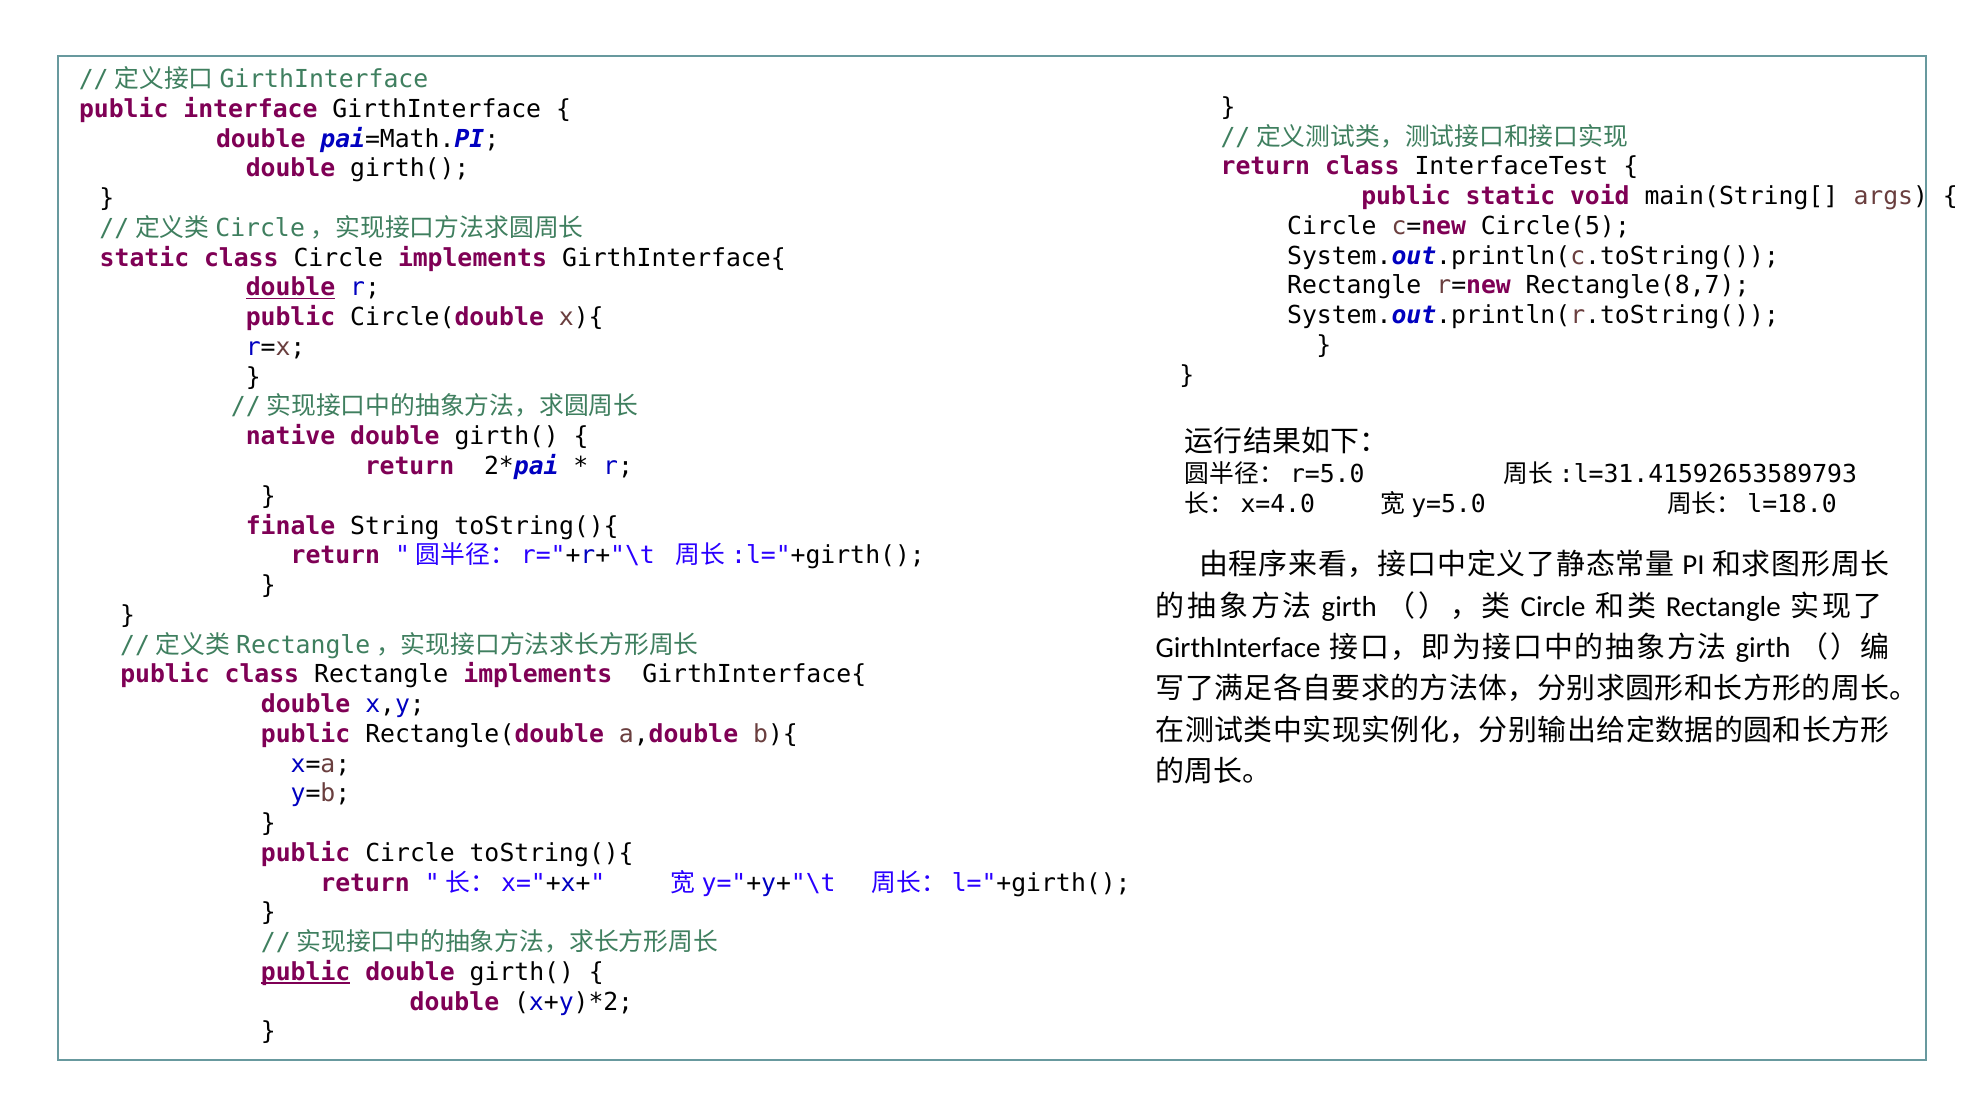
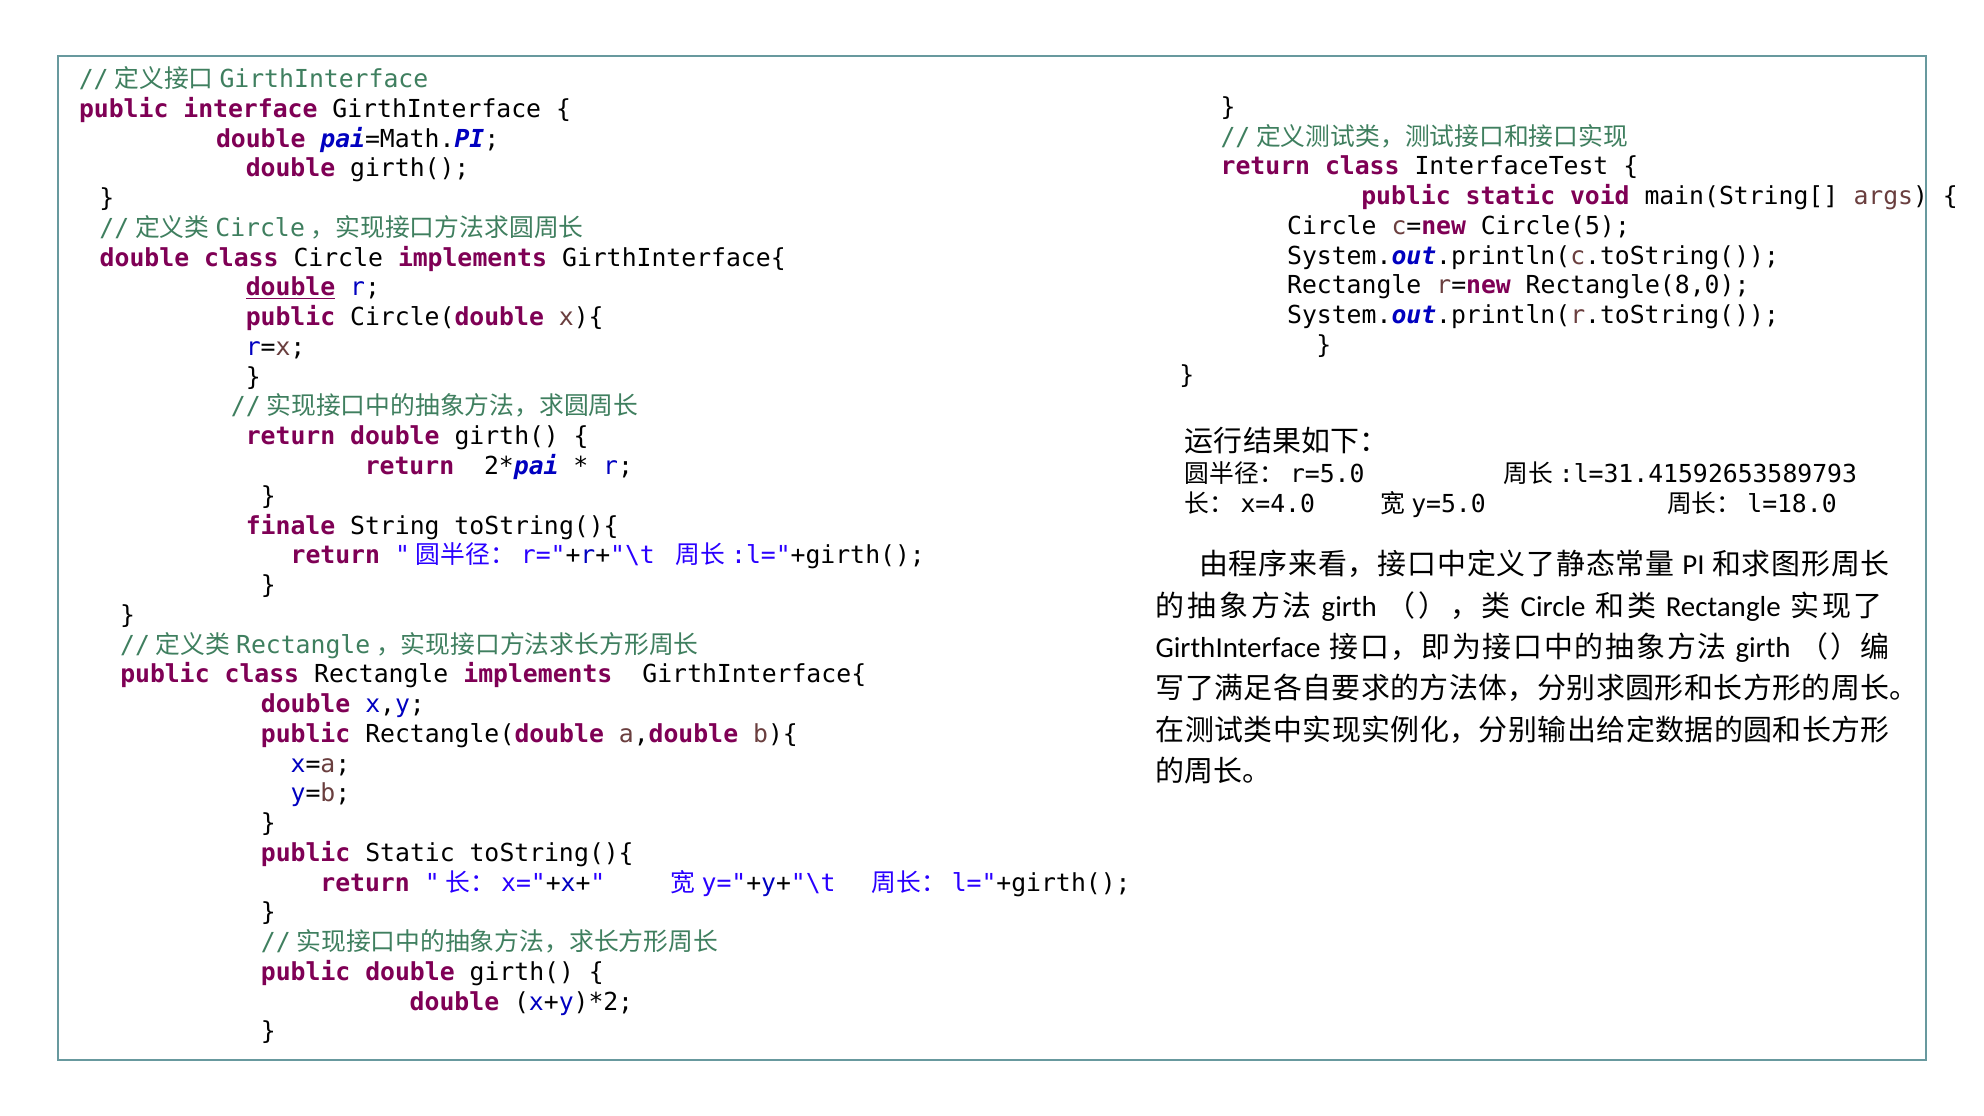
static: static -> double (144, 258)
Rectangle(8,7: Rectangle(8,7 -> Rectangle(8,0 (1638, 286)
native: native -> return (291, 437)
Circle: Circle -> Static (410, 853)
public underline: present -> none (306, 972)
